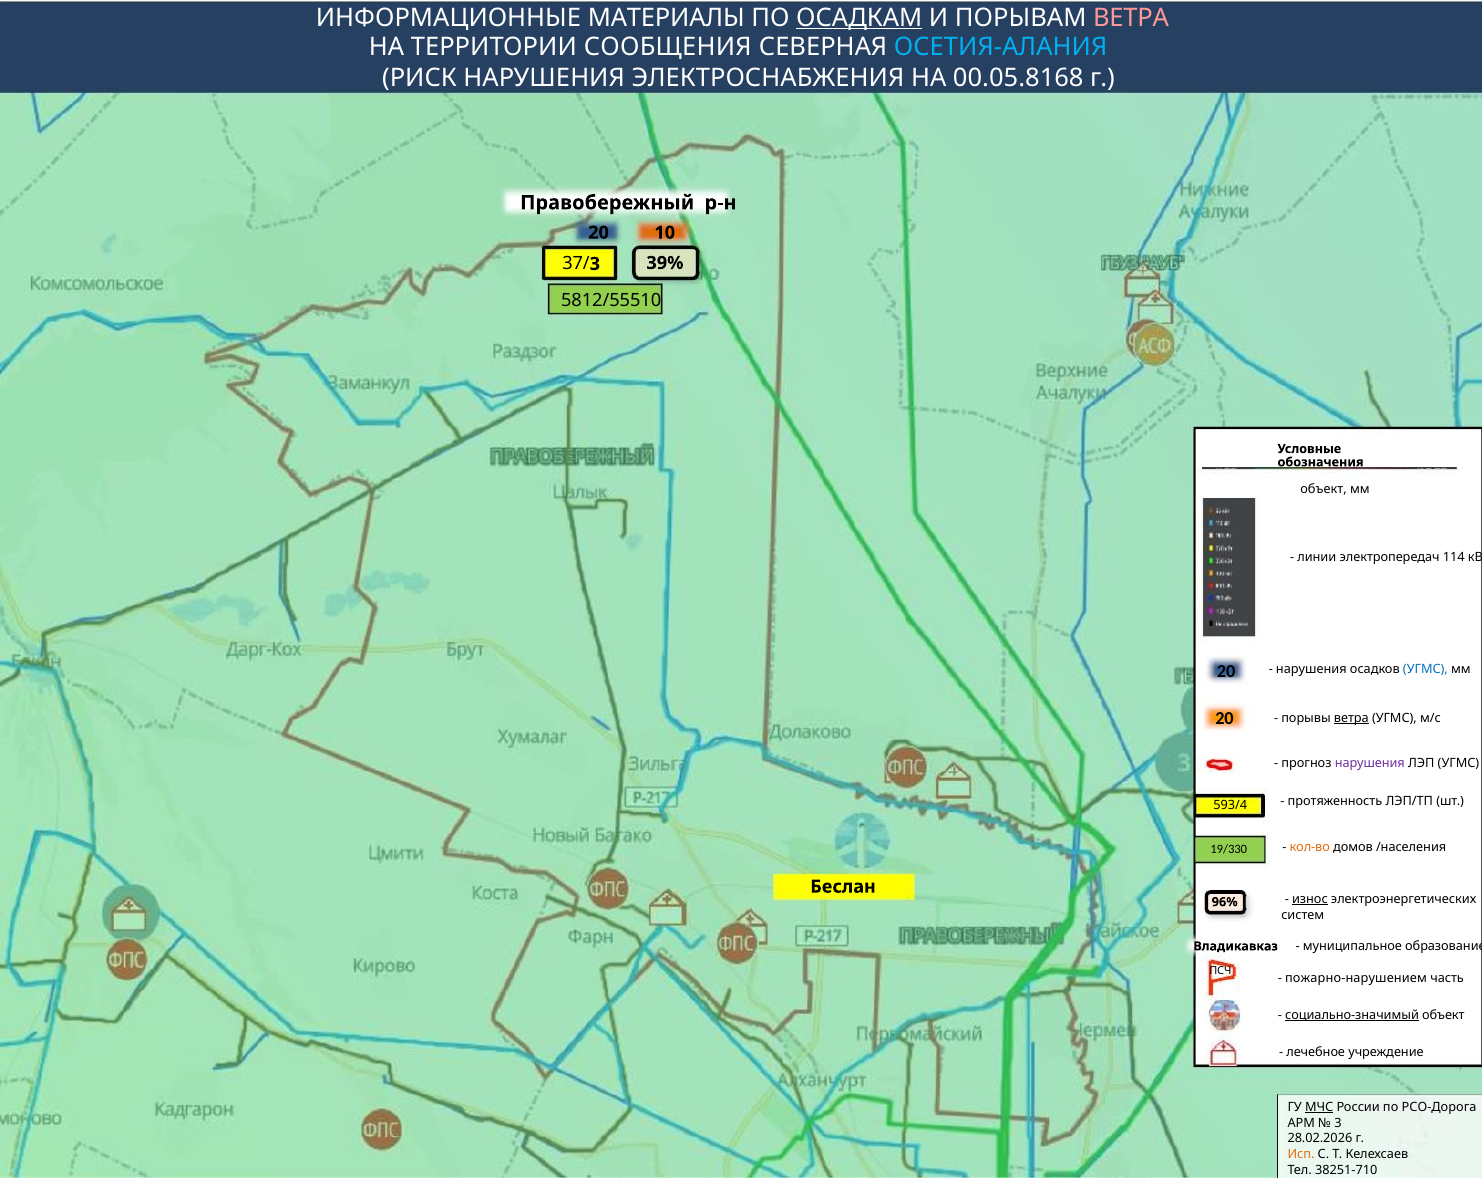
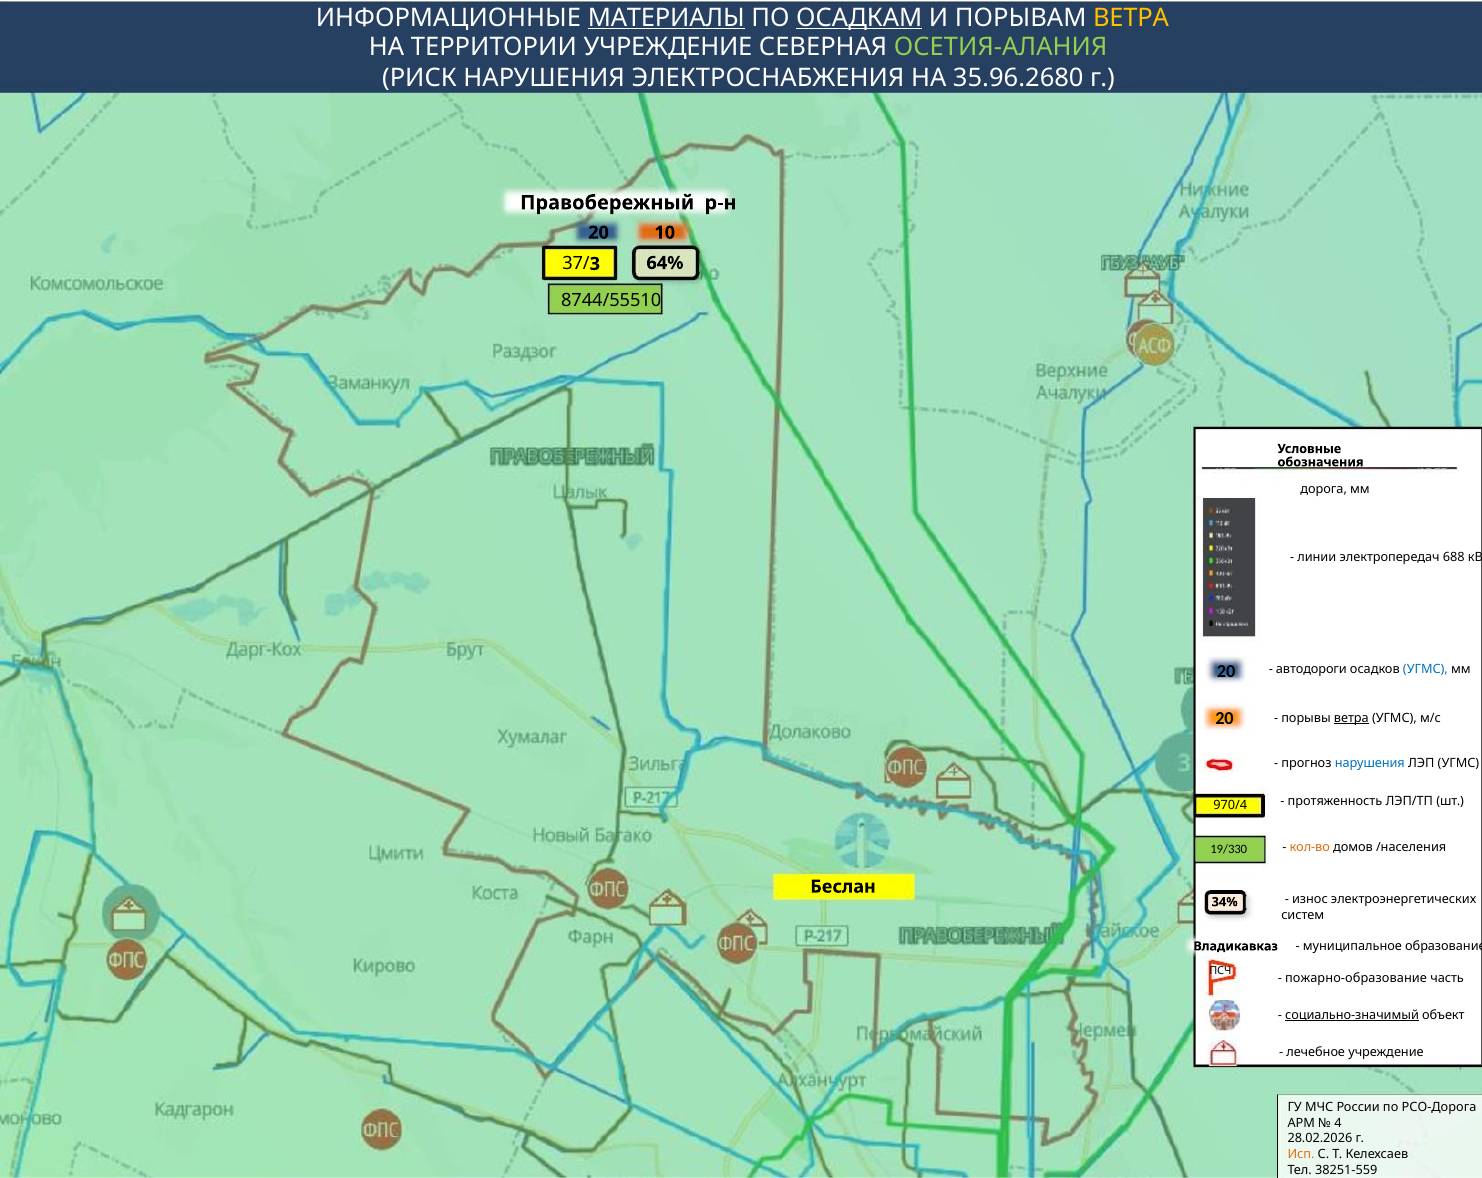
МАТЕРИАЛЫ underline: none -> present (666, 18)
ВЕТРА colour: pink -> yellow (1131, 18)
ТЕРРИТОРИИ СООБЩЕНИЯ: СООБЩЕНИЯ -> УЧРЕЖДЕНИЕ (668, 47)
ОСЕТИЯ-АЛАНИЯ colour: light blue -> light green (1001, 47)
00.05.8168: 00.05.8168 -> 35.96.2680 (1018, 78)
39%: 39% -> 64% (665, 263)
5812/55510: 5812/55510 -> 8744/55510 (611, 300)
объект: объект -> дорога (1324, 489)
114: 114 -> 688 (1454, 558)
нарушения: нарушения -> автодороги (1311, 669)
нарушения colour: purple -> blue (1370, 763)
593/4: 593/4 -> 970/4 (1230, 805)
износ underline: present -> none (1310, 899)
96%: 96% -> 34% (1225, 902)
пожарно-нарушением: пожарно-нарушением -> пожарно-образование (1356, 978)
МЧС underline: present -> none (1319, 1107)
3: 3 -> 4 (1338, 1123)
38251-710: 38251-710 -> 38251-559 (1346, 1170)
